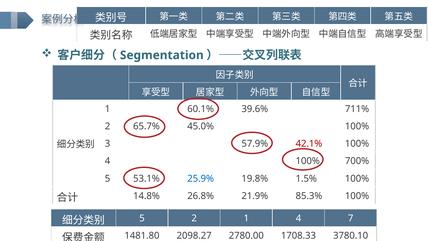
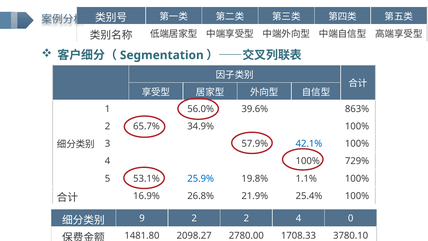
60.1%: 60.1% -> 56.0% (201, 109)
711%: 711% -> 863% (357, 109)
45.0%: 45.0% -> 34.9% (201, 126)
42.1% colour: red -> blue (309, 144)
700%: 700% -> 729% (357, 161)
1.5%: 1.5% -> 1.1% (306, 178)
14.8%: 14.8% -> 16.9% (146, 196)
85.3%: 85.3% -> 25.4% (309, 196)
5: 5 -> 9 (142, 218)
2 1: 1 -> 2 (246, 218)
7: 7 -> 0 (351, 218)
